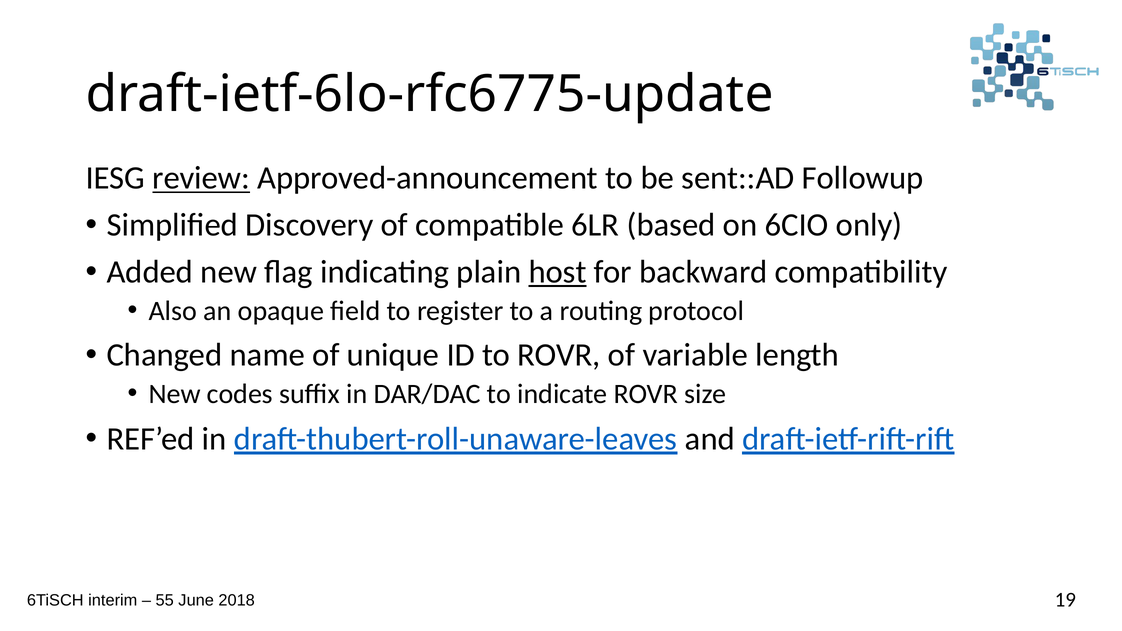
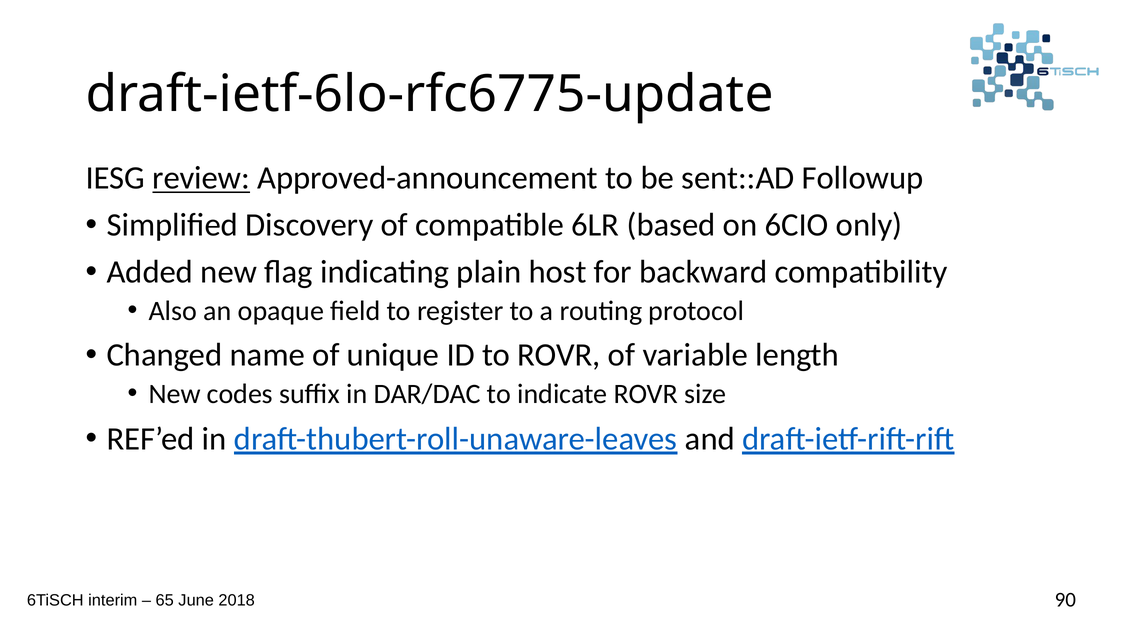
host underline: present -> none (558, 272)
55: 55 -> 65 (165, 600)
19: 19 -> 90 (1065, 600)
